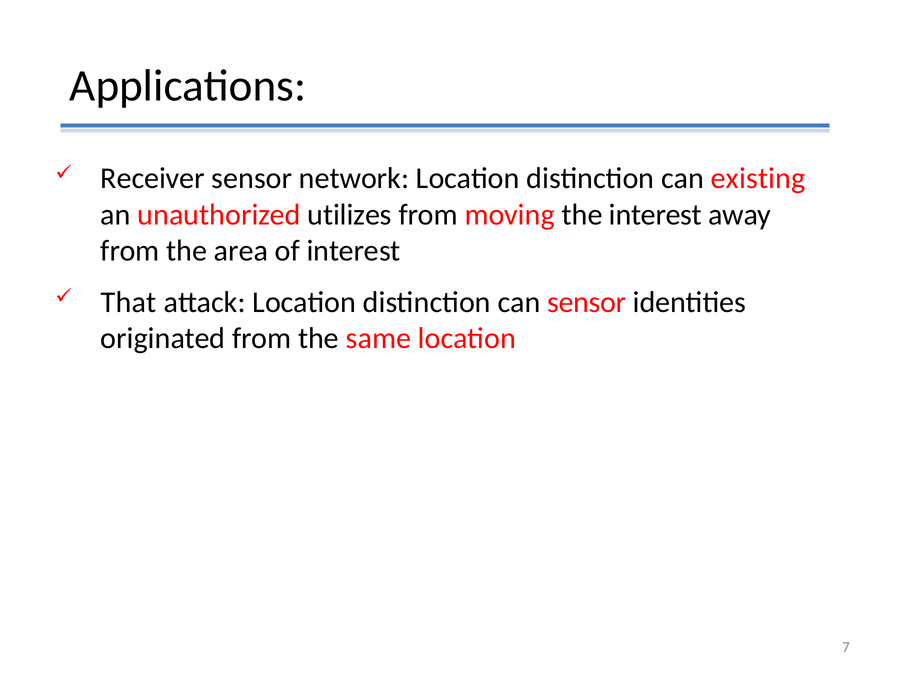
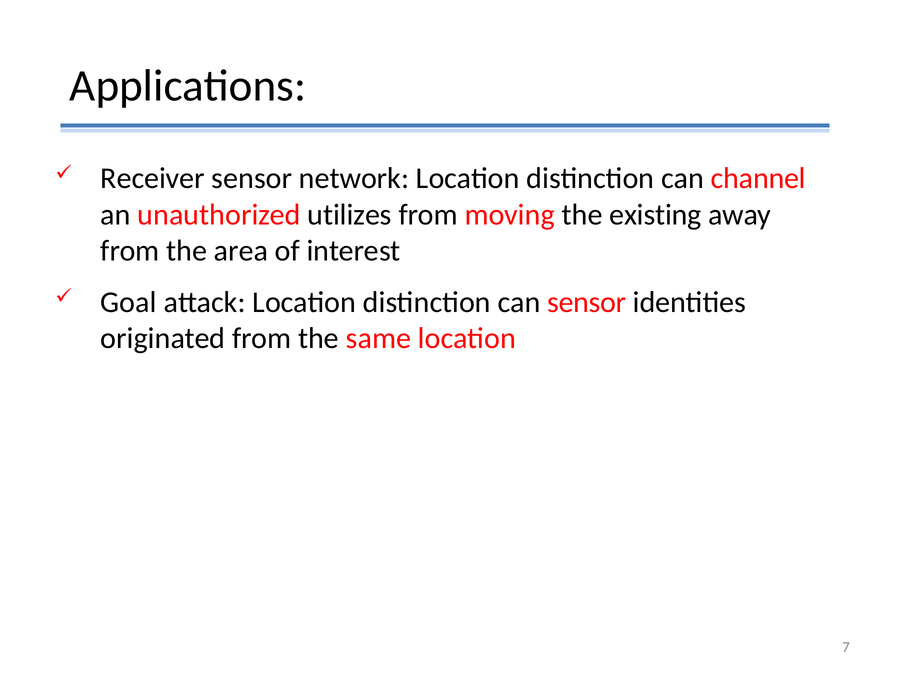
existing: existing -> channel (758, 179)
the interest: interest -> existing (655, 215)
That: That -> Goal (129, 302)
